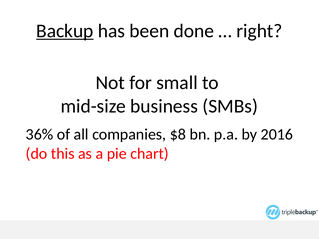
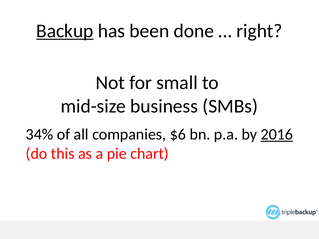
36%: 36% -> 34% (39, 135)
$8: $8 -> $6 (178, 135)
2016 underline: none -> present (277, 135)
